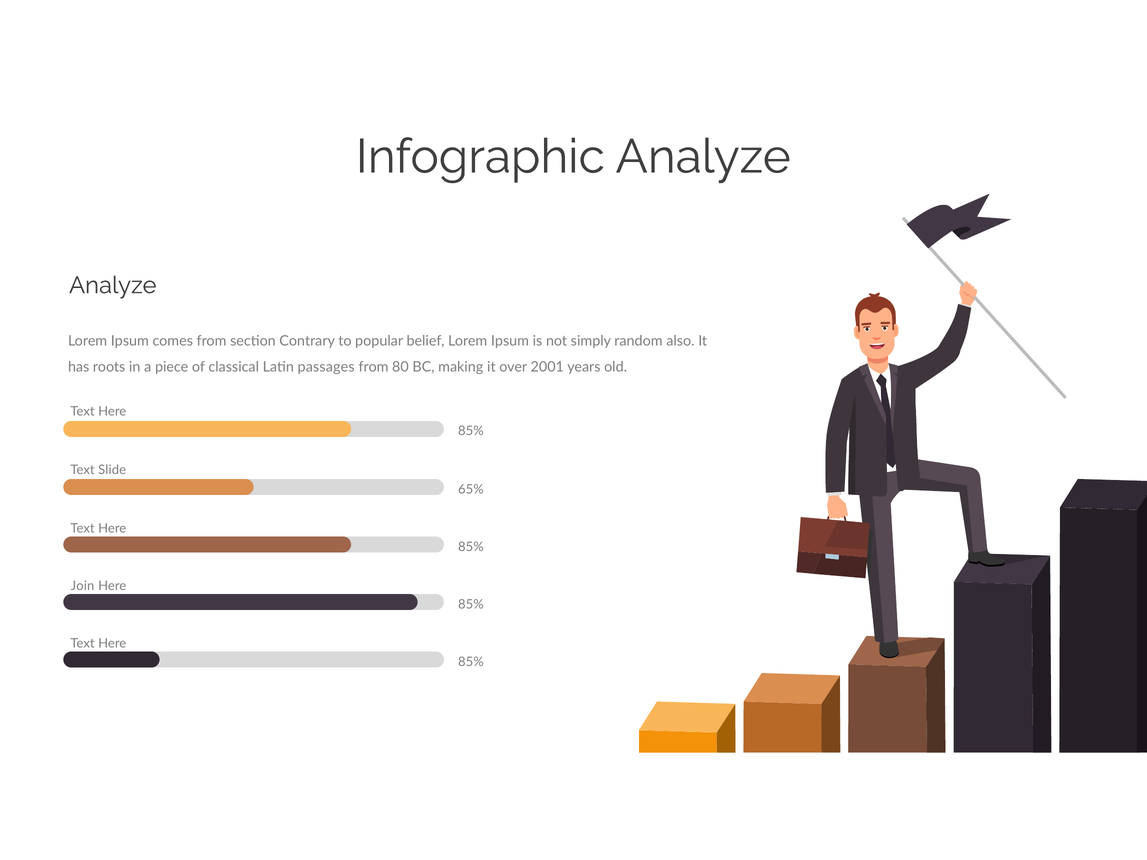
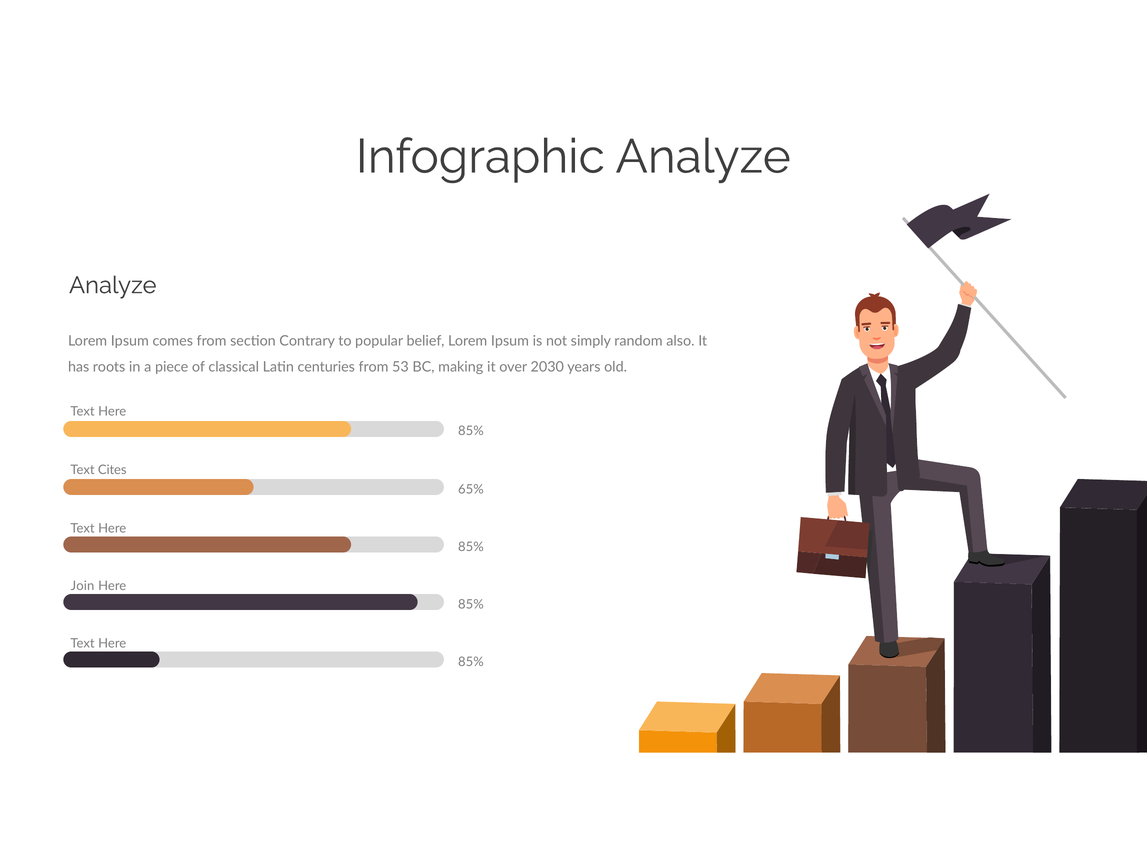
passages: passages -> centuries (326, 367)
80: 80 -> 53 (400, 367)
2001: 2001 -> 2030 (547, 367)
Slide: Slide -> Cites (112, 470)
